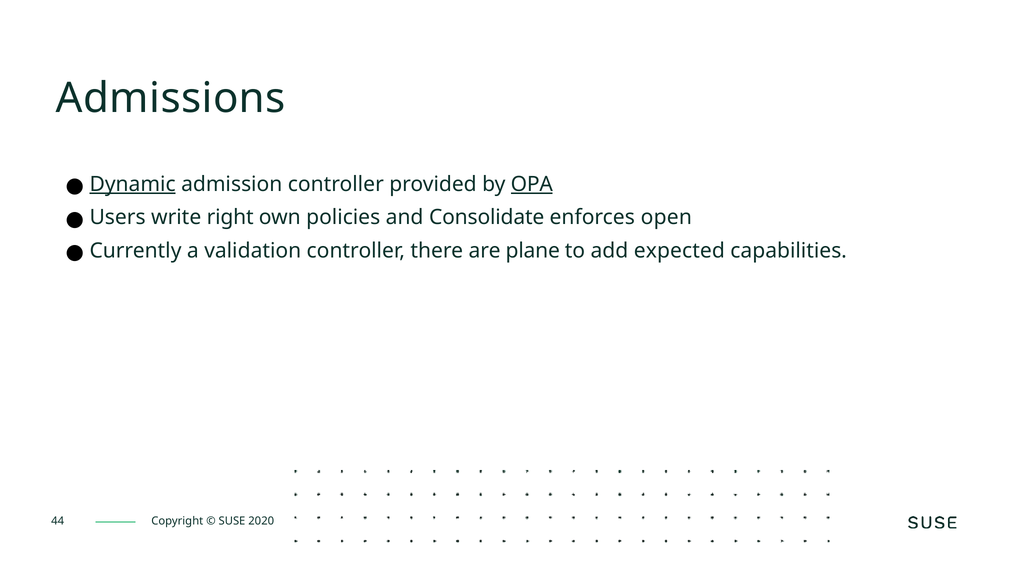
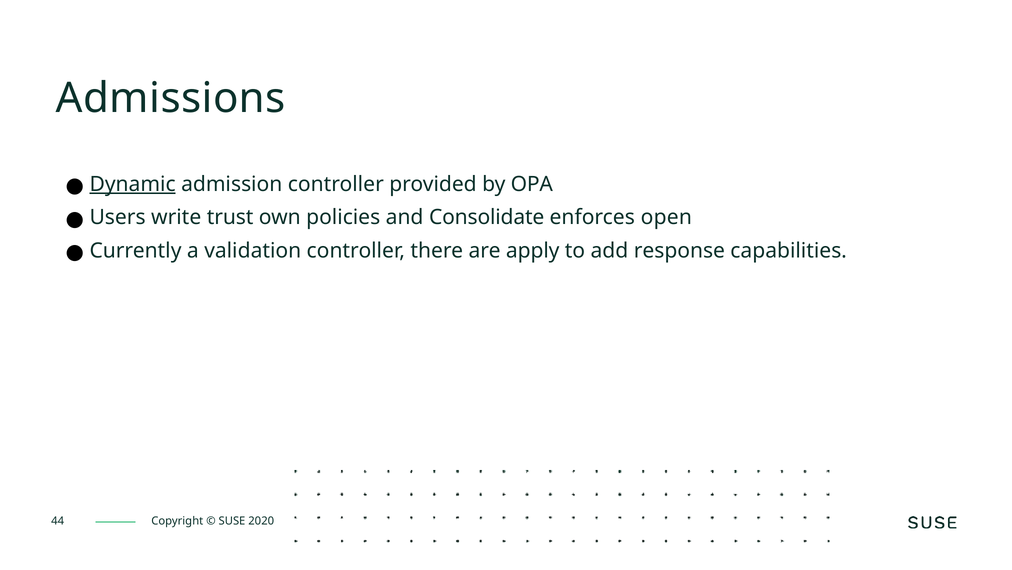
OPA underline: present -> none (532, 184)
right: right -> trust (230, 217)
plane: plane -> apply (533, 251)
expected: expected -> response (679, 251)
